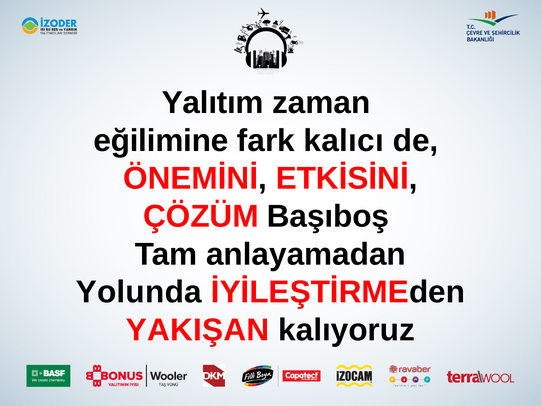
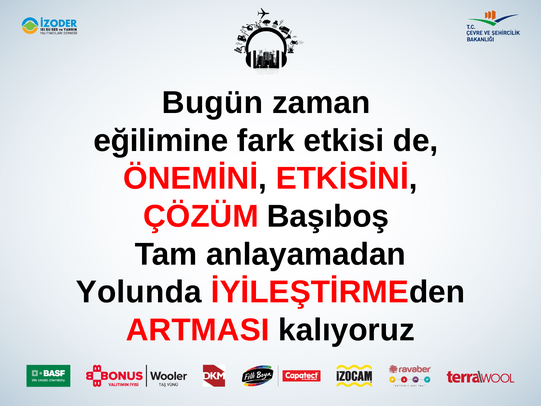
Yalıtım: Yalıtım -> Bugün (212, 103)
kalıcı: kalıcı -> etkisi (344, 141)
YAKIŞAN: YAKIŞAN -> ARTMASI (198, 330)
